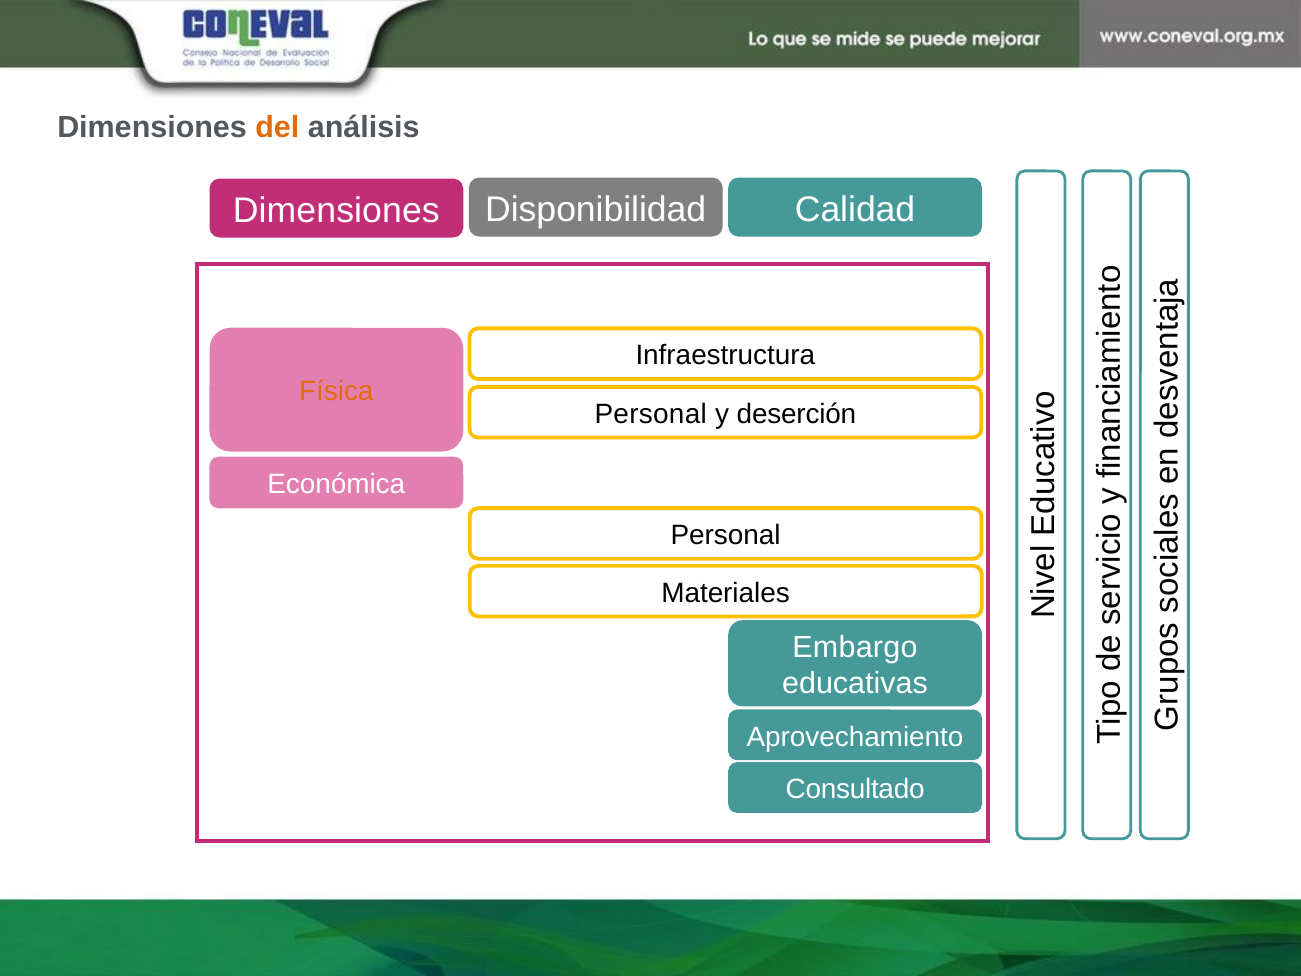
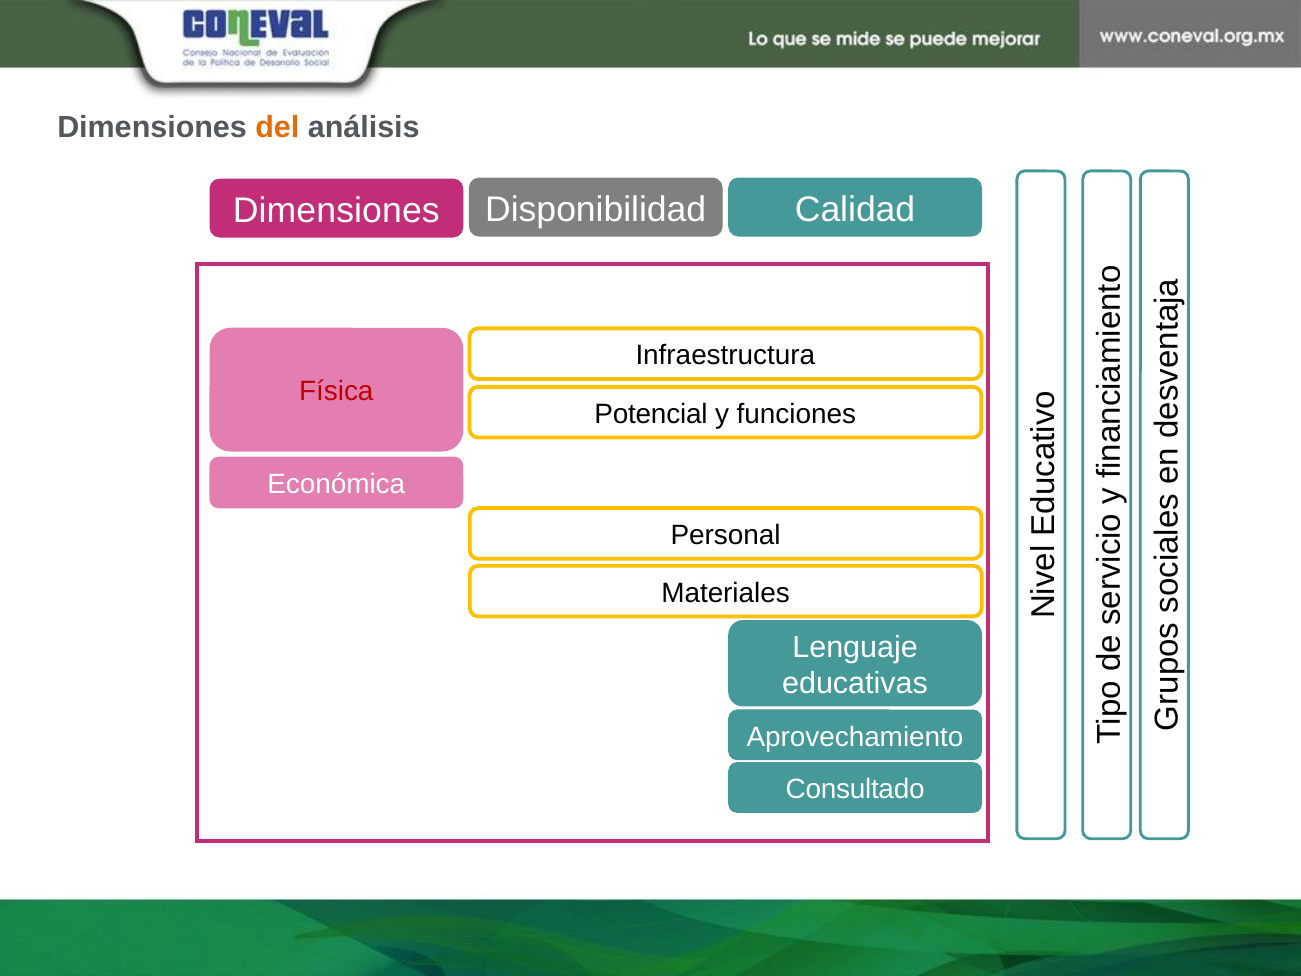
Física colour: orange -> red (336, 391)
Personal: Personal -> Potencial (651, 414)
deserción: deserción -> funciones (796, 414)
Embargo: Embargo -> Lenguaje (855, 647)
